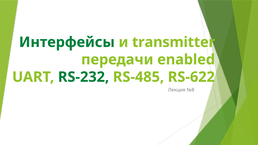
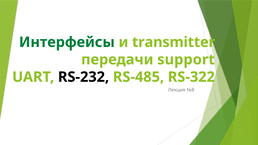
enabled: enabled -> support (186, 60)
RS-232 colour: green -> black (84, 77)
RS-622: RS-622 -> RS-322 (191, 77)
